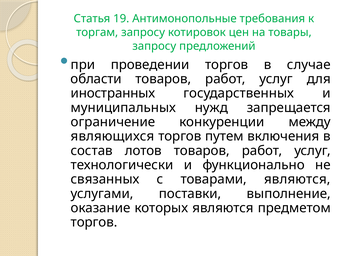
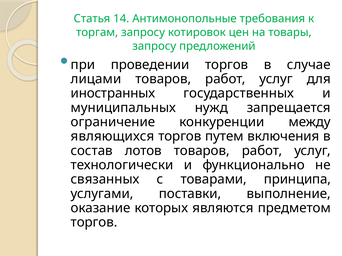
19: 19 -> 14 (121, 19)
области: области -> лицами (96, 79)
товарами являются: являются -> принципа (297, 180)
